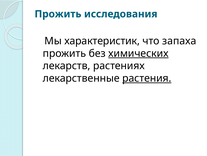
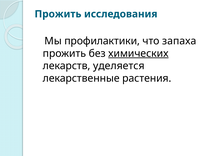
характеристик: характеристик -> профилактики (102, 41)
растениях: растениях -> уделяется (119, 66)
растения underline: present -> none (147, 78)
